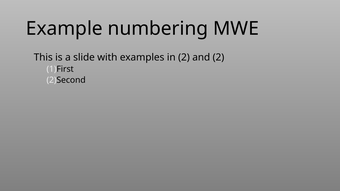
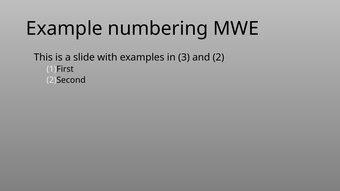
in 2: 2 -> 3 (184, 57)
